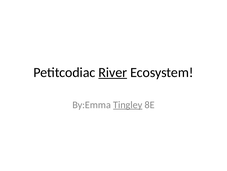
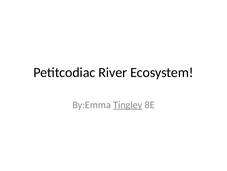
River underline: present -> none (113, 72)
